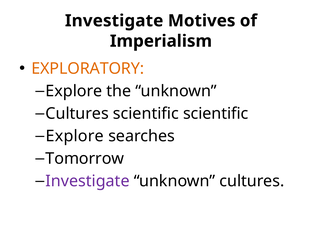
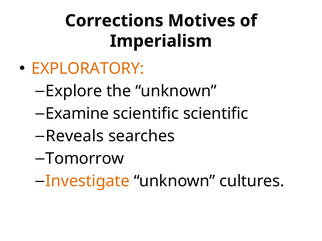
Investigate: Investigate -> Corrections (114, 21)
Cultures: Cultures -> Examine (77, 114)
Explore: Explore -> Reveals (75, 136)
Investigate colour: purple -> orange (88, 181)
